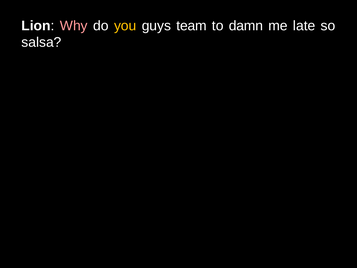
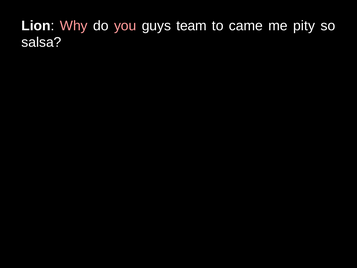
you colour: yellow -> pink (125, 26)
damn: damn -> came (246, 26)
late: late -> pity (304, 26)
